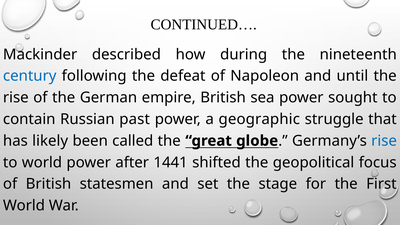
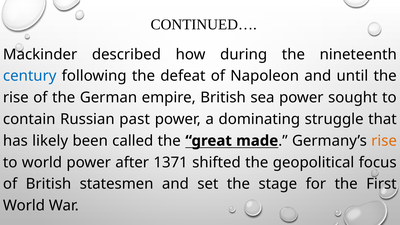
geographic: geographic -> dominating (259, 119)
globe: globe -> made (257, 141)
rise colour: blue -> orange (384, 141)
1441: 1441 -> 1371 (171, 162)
